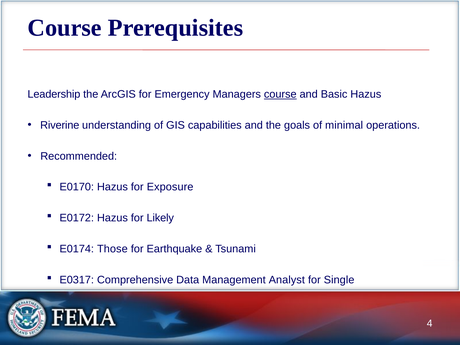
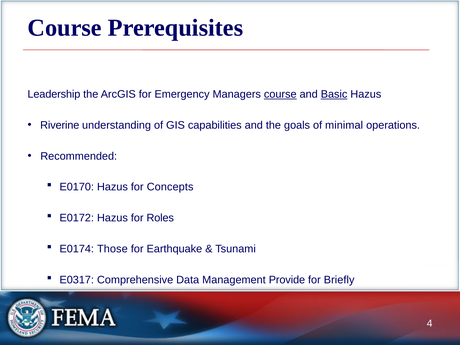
Basic underline: none -> present (334, 94)
Exposure: Exposure -> Concepts (170, 187)
Likely: Likely -> Roles (160, 218)
Analyst: Analyst -> Provide (287, 280)
Single: Single -> Briefly (339, 280)
